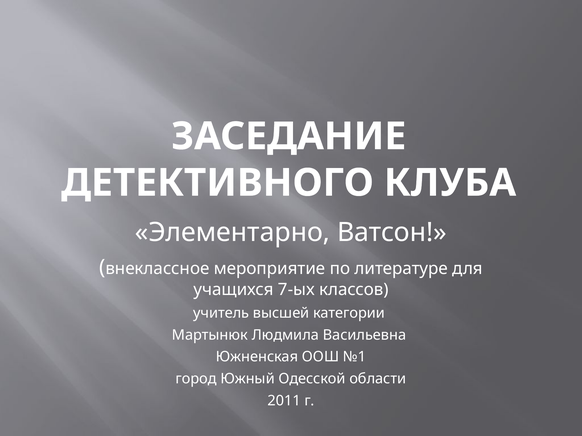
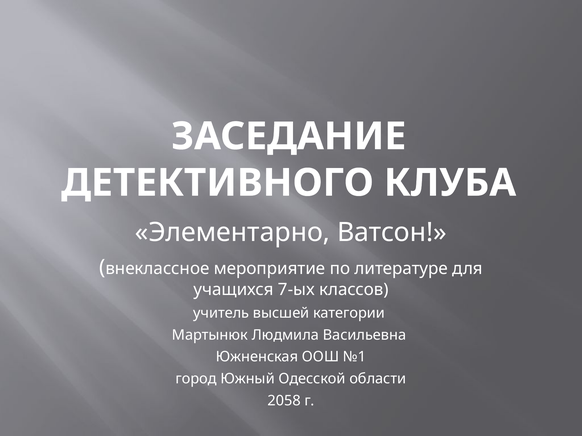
2011: 2011 -> 2058 (284, 401)
